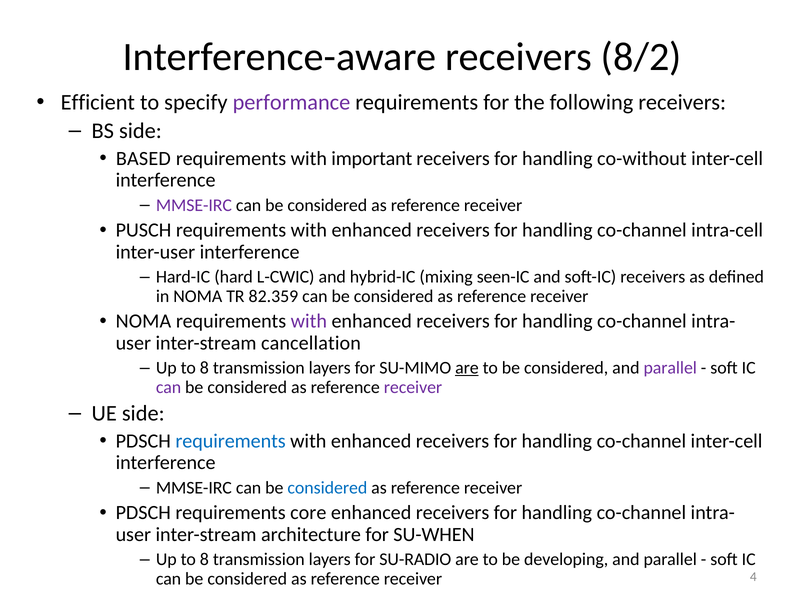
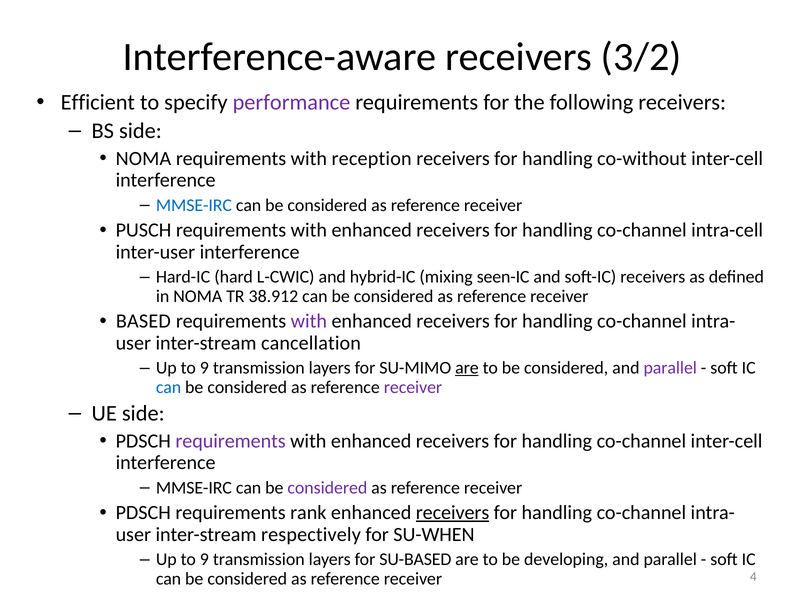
8/2: 8/2 -> 3/2 (641, 57)
BASED: BASED -> NOMA (143, 158)
important: important -> reception (372, 158)
MMSE-IRC colour: purple -> blue (194, 205)
82.359: 82.359 -> 38.912 (273, 296)
NOMA: NOMA -> BASED (143, 321)
8: 8 -> 9 (204, 368)
can colour: purple -> blue (169, 387)
requirements colour: blue -> purple (231, 441)
considered colour: blue -> purple (327, 487)
core: core -> rank (308, 512)
receivers underline: none -> present (453, 512)
architecture: architecture -> respectively (311, 534)
8: 8 -> 9 (204, 559)
SU-RADIO: SU-RADIO -> SU-BASED (415, 559)
